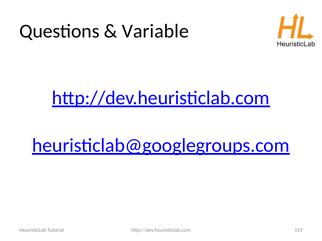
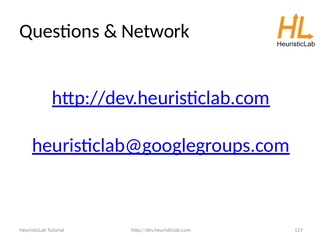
Variable: Variable -> Network (155, 31)
